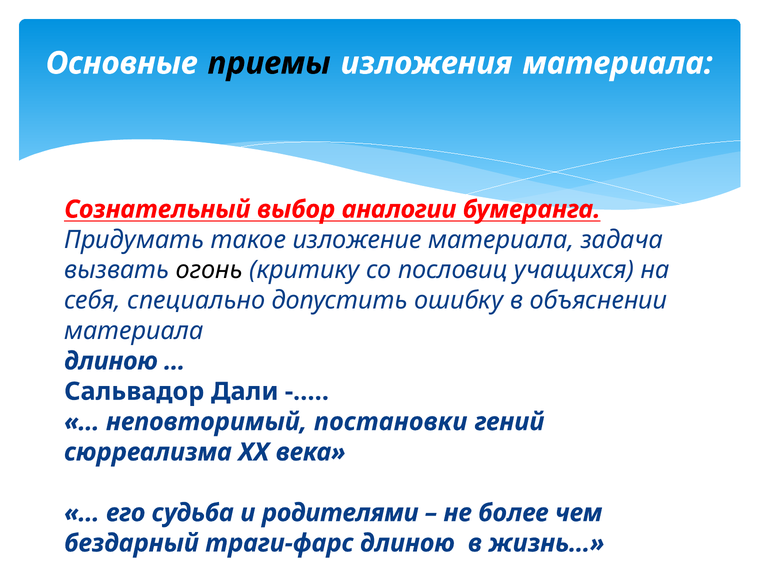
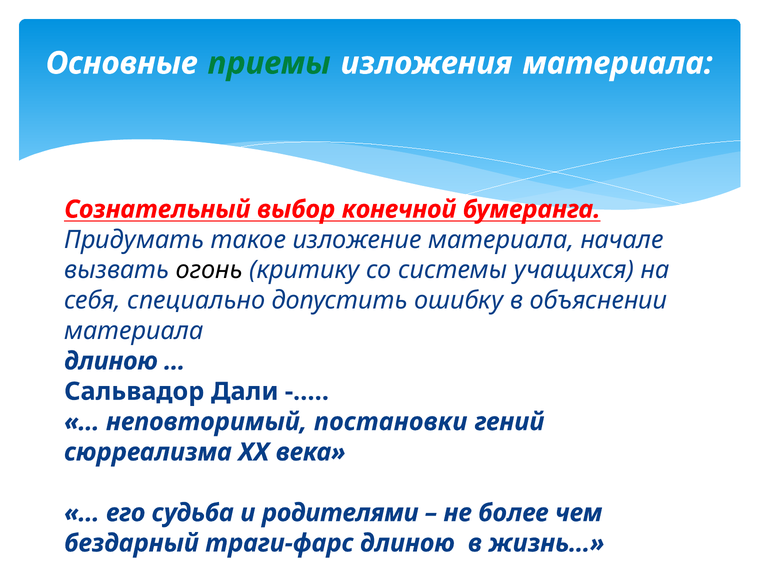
приемы colour: black -> green (269, 63)
аналогии: аналогии -> конечной (399, 209)
задача: задача -> начале (622, 240)
пословиц: пословиц -> системы (453, 270)
